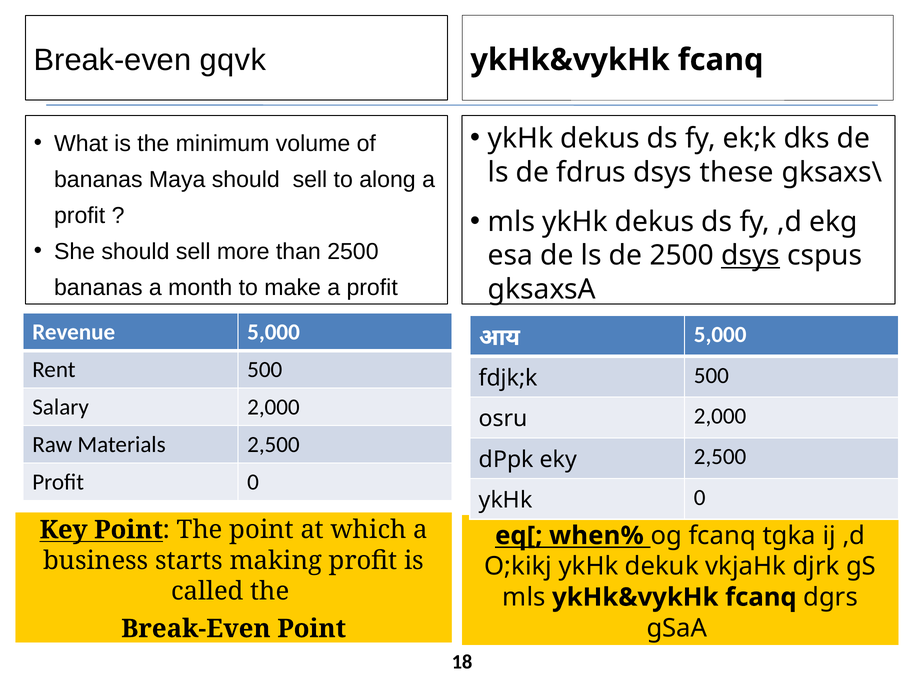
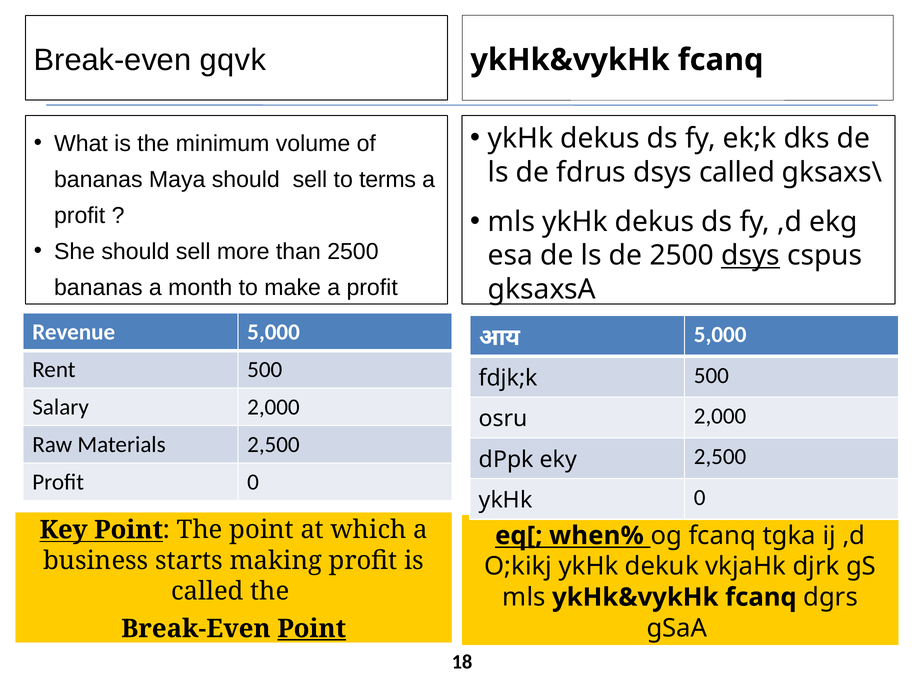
dsys these: these -> called (737, 172)
along: along -> terms (388, 179)
Point underline: none -> present (312, 629)
